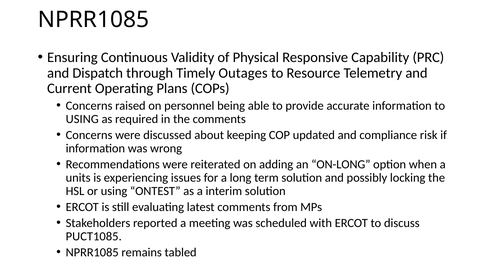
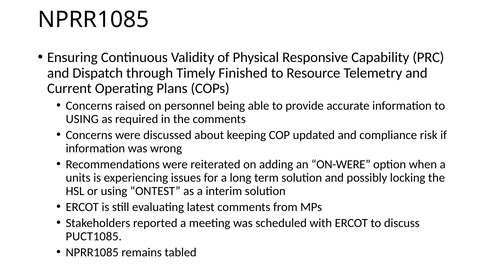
Outages: Outages -> Finished (243, 73)
ON-LONG: ON-LONG -> ON-WERE (341, 164)
